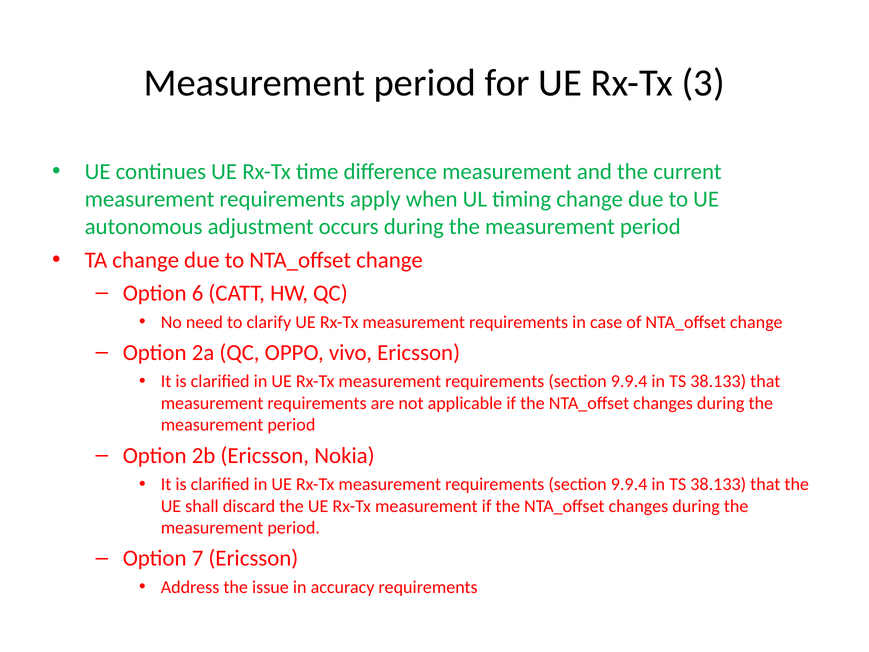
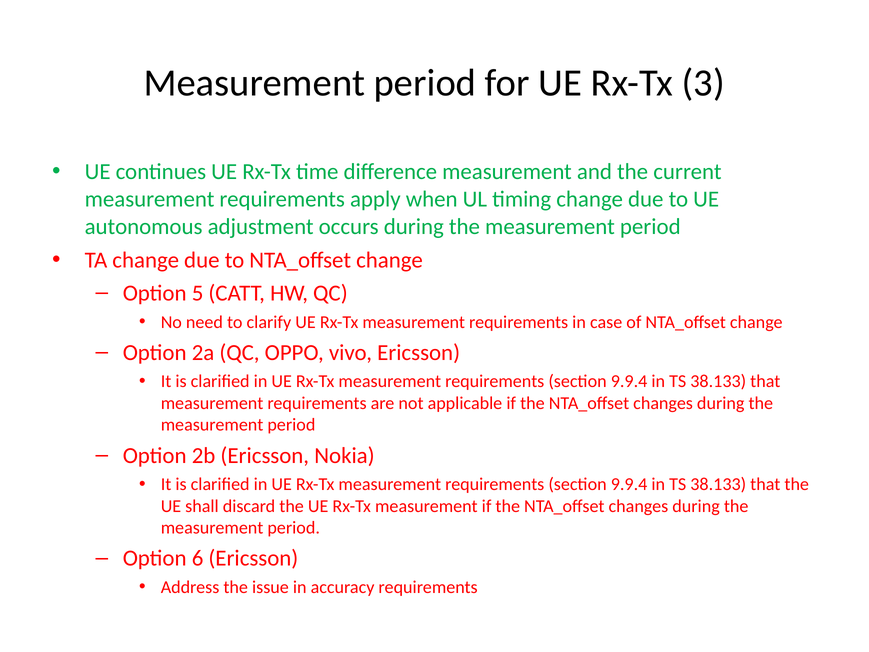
6: 6 -> 5 (198, 293)
7: 7 -> 6 (198, 558)
